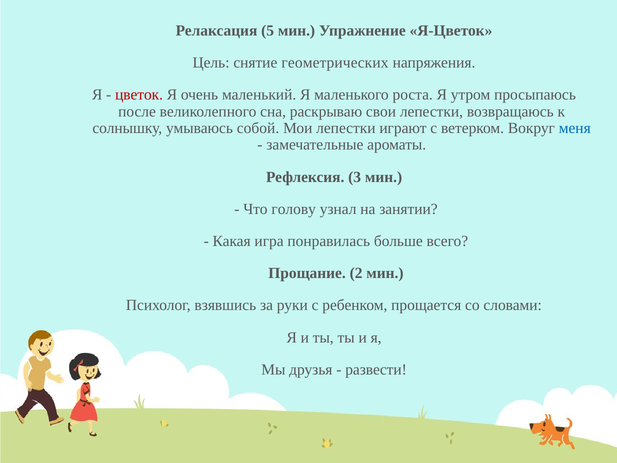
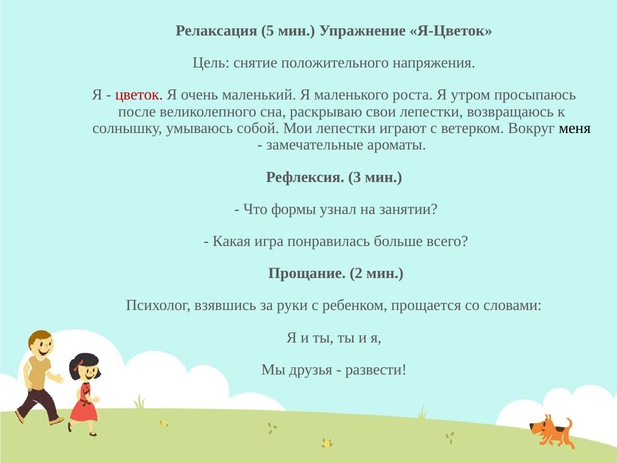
геометрических: геометрических -> положительного (335, 63)
меня colour: blue -> black (575, 128)
голову: голову -> формы (294, 209)
